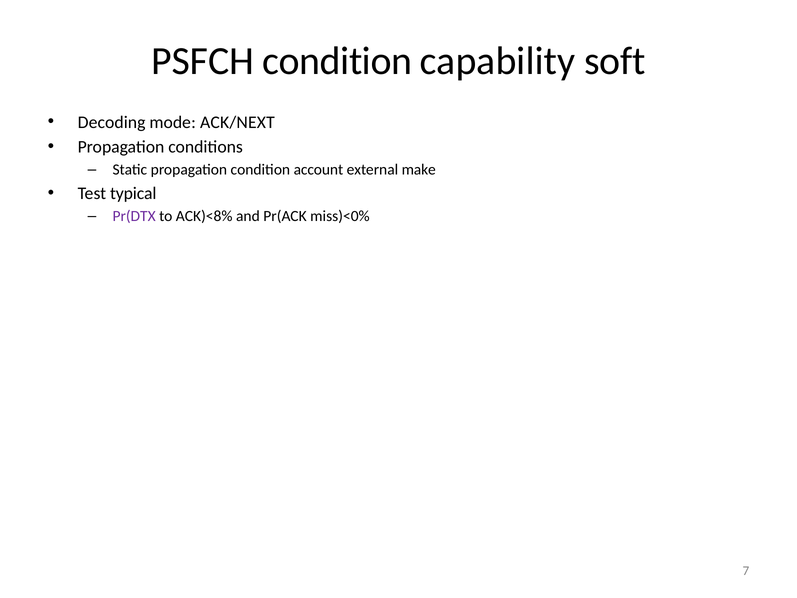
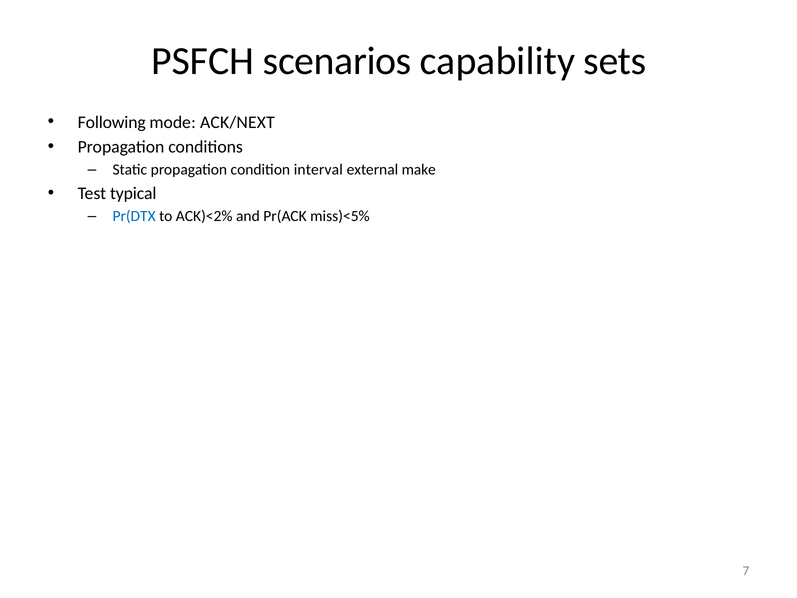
PSFCH condition: condition -> scenarios (337, 61)
soft: soft -> sets (615, 61)
Decoding: Decoding -> Following (112, 122)
account: account -> interval (318, 170)
Pr(DTX colour: purple -> blue (134, 216)
ACK)<8%: ACK)<8% -> ACK)<2% (204, 216)
miss)<0%: miss)<0% -> miss)<5% (340, 216)
